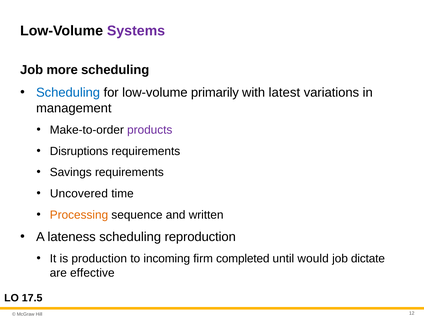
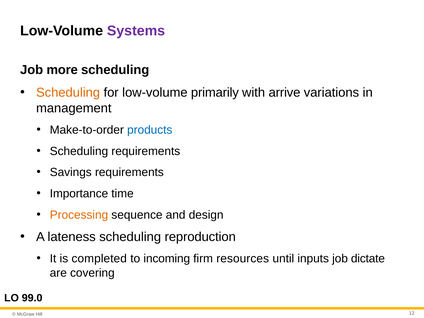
Scheduling colour: blue -> orange (68, 93)
latest: latest -> arrive (285, 93)
products colour: purple -> blue (150, 130)
Disruptions: Disruptions -> Scheduling (79, 151)
Uncovered: Uncovered -> Importance (79, 194)
written: written -> design (206, 215)
production: production -> completed (99, 259)
completed: completed -> resources (243, 259)
would: would -> inputs (313, 259)
effective: effective -> covering (92, 273)
17.5: 17.5 -> 99.0 (32, 298)
